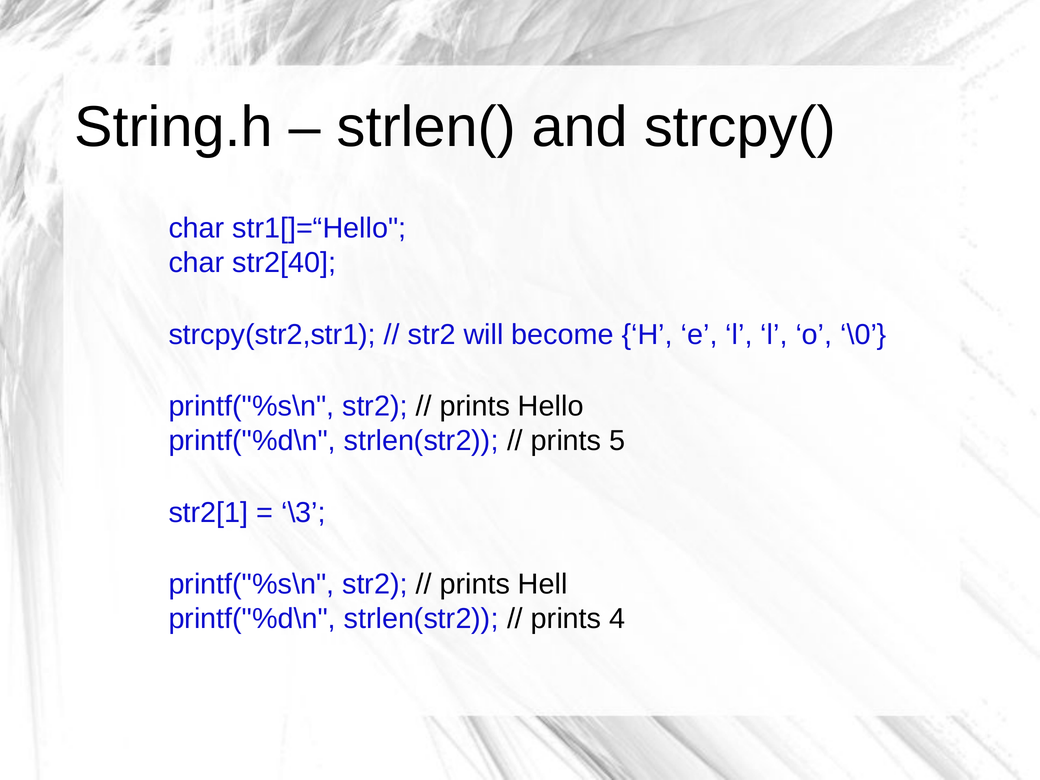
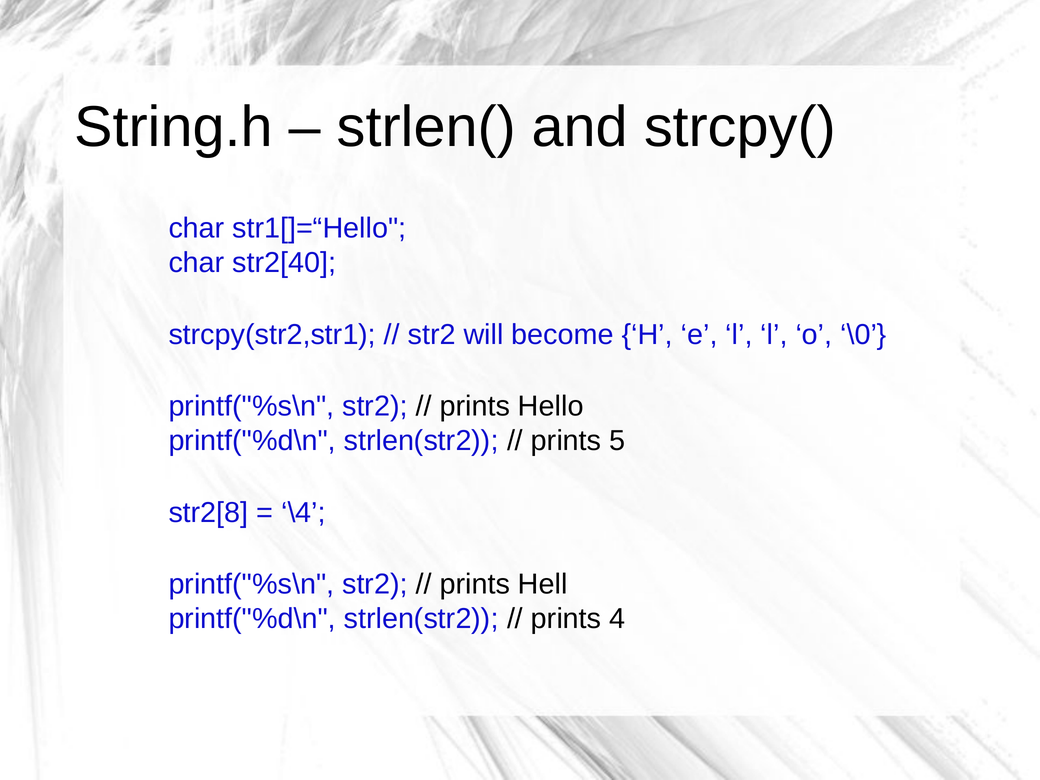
str2[1: str2[1 -> str2[8 (209, 512)
\3: \3 -> \4 (303, 512)
